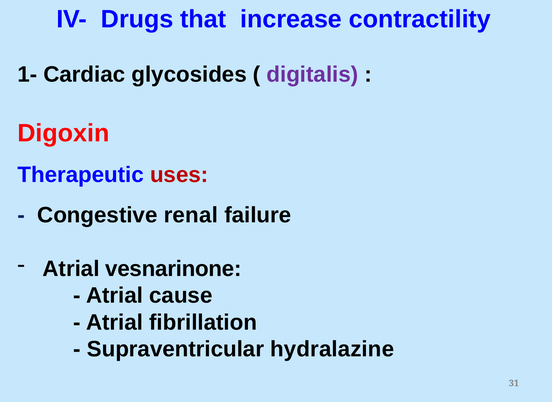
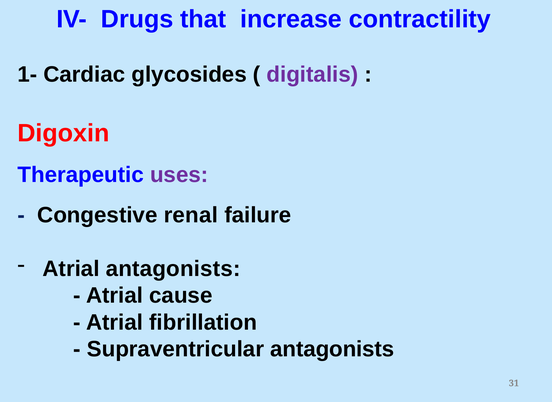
uses colour: red -> purple (179, 175)
Atrial vesnarinone: vesnarinone -> antagonists (173, 268)
Supraventricular hydralazine: hydralazine -> antagonists (332, 349)
